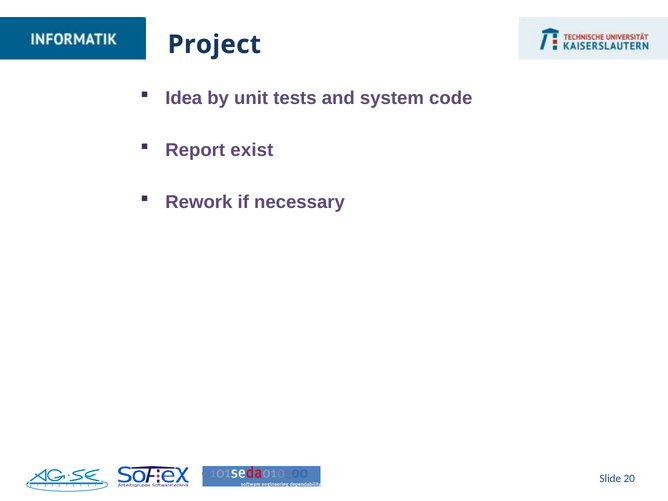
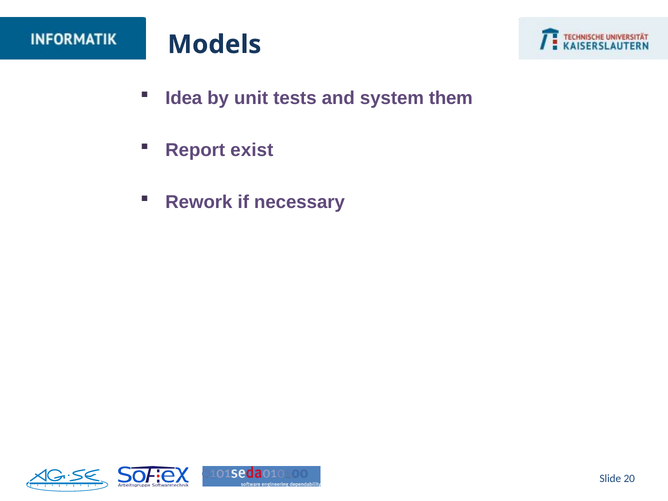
Project: Project -> Models (214, 44)
code: code -> them (451, 98)
